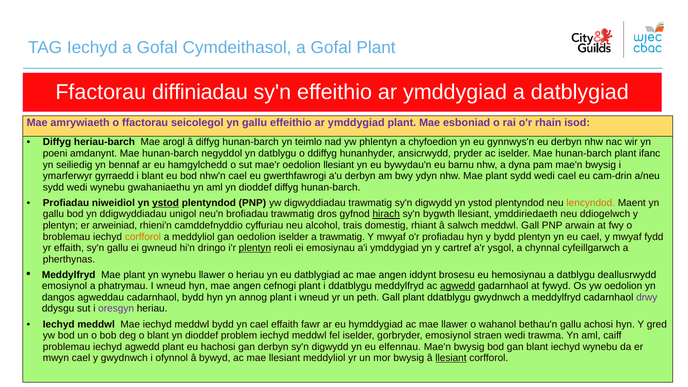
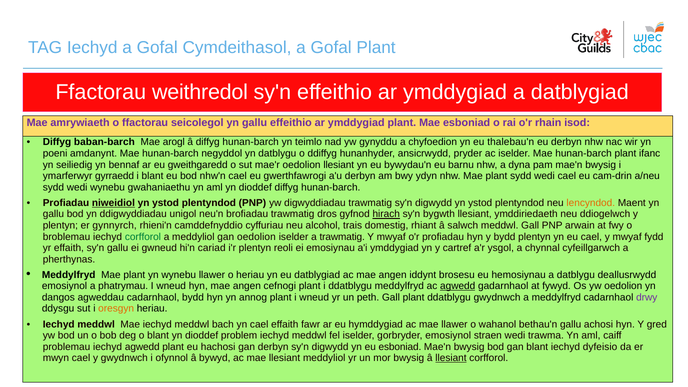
diffiniadau: diffiniadau -> weithredol (200, 92)
heriau-barch: heriau-barch -> baban-barch (104, 142)
phlentyn: phlentyn -> gynyddu (378, 142)
gynnwys'n: gynnwys'n -> thalebau'n (511, 142)
hamgylchedd: hamgylchedd -> gweithgaredd (198, 165)
niweidiol underline: none -> present (113, 203)
ystod underline: present -> none (166, 203)
arweiniad: arweiniad -> gynnyrch (115, 225)
corfforol colour: orange -> green (143, 237)
dringo: dringo -> cariad (212, 248)
plentyn underline: present -> none (255, 248)
oresgyn colour: purple -> orange (116, 309)
meddwl bydd: bydd -> bach (223, 324)
eu elfennau: elfennau -> esboniad (400, 347)
iechyd wynebu: wynebu -> dyfeisio (600, 347)
